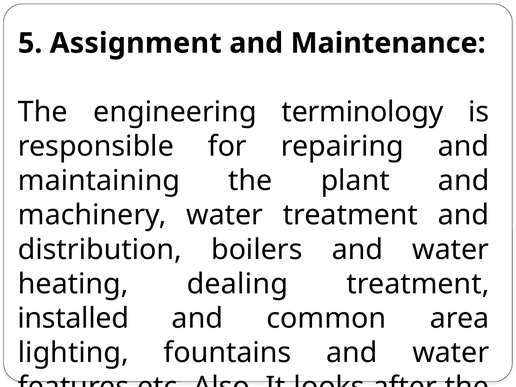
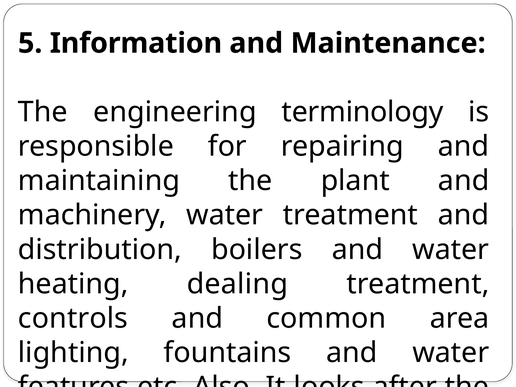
Assignment: Assignment -> Information (136, 43)
installed: installed -> controls (73, 318)
